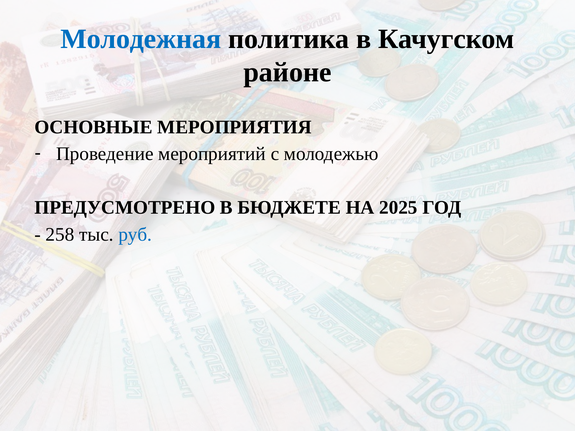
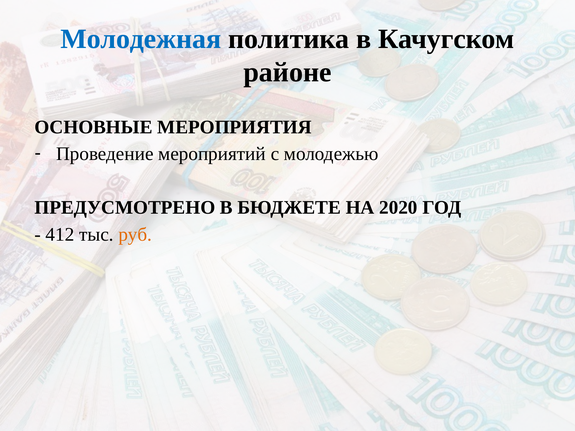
2025: 2025 -> 2020 (398, 208)
258: 258 -> 412 (60, 234)
руб colour: blue -> orange (135, 234)
